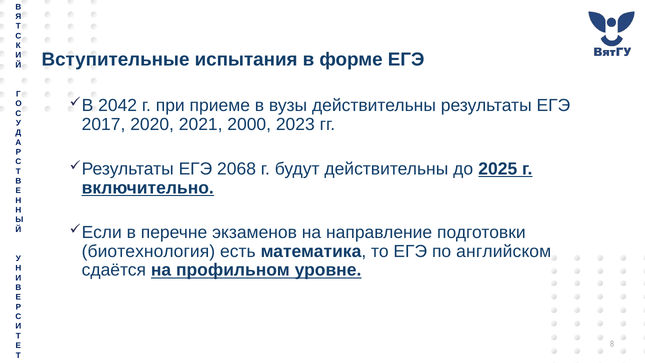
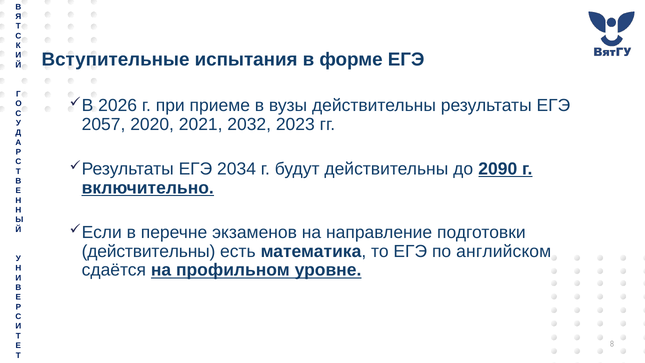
2042: 2042 -> 2026 (118, 105)
2017: 2017 -> 2057 (104, 124)
2000: 2000 -> 2032 (249, 124)
2068: 2068 -> 2034 (237, 169)
2025: 2025 -> 2090 (498, 169)
биотехнология: биотехнология -> действительны (149, 251)
